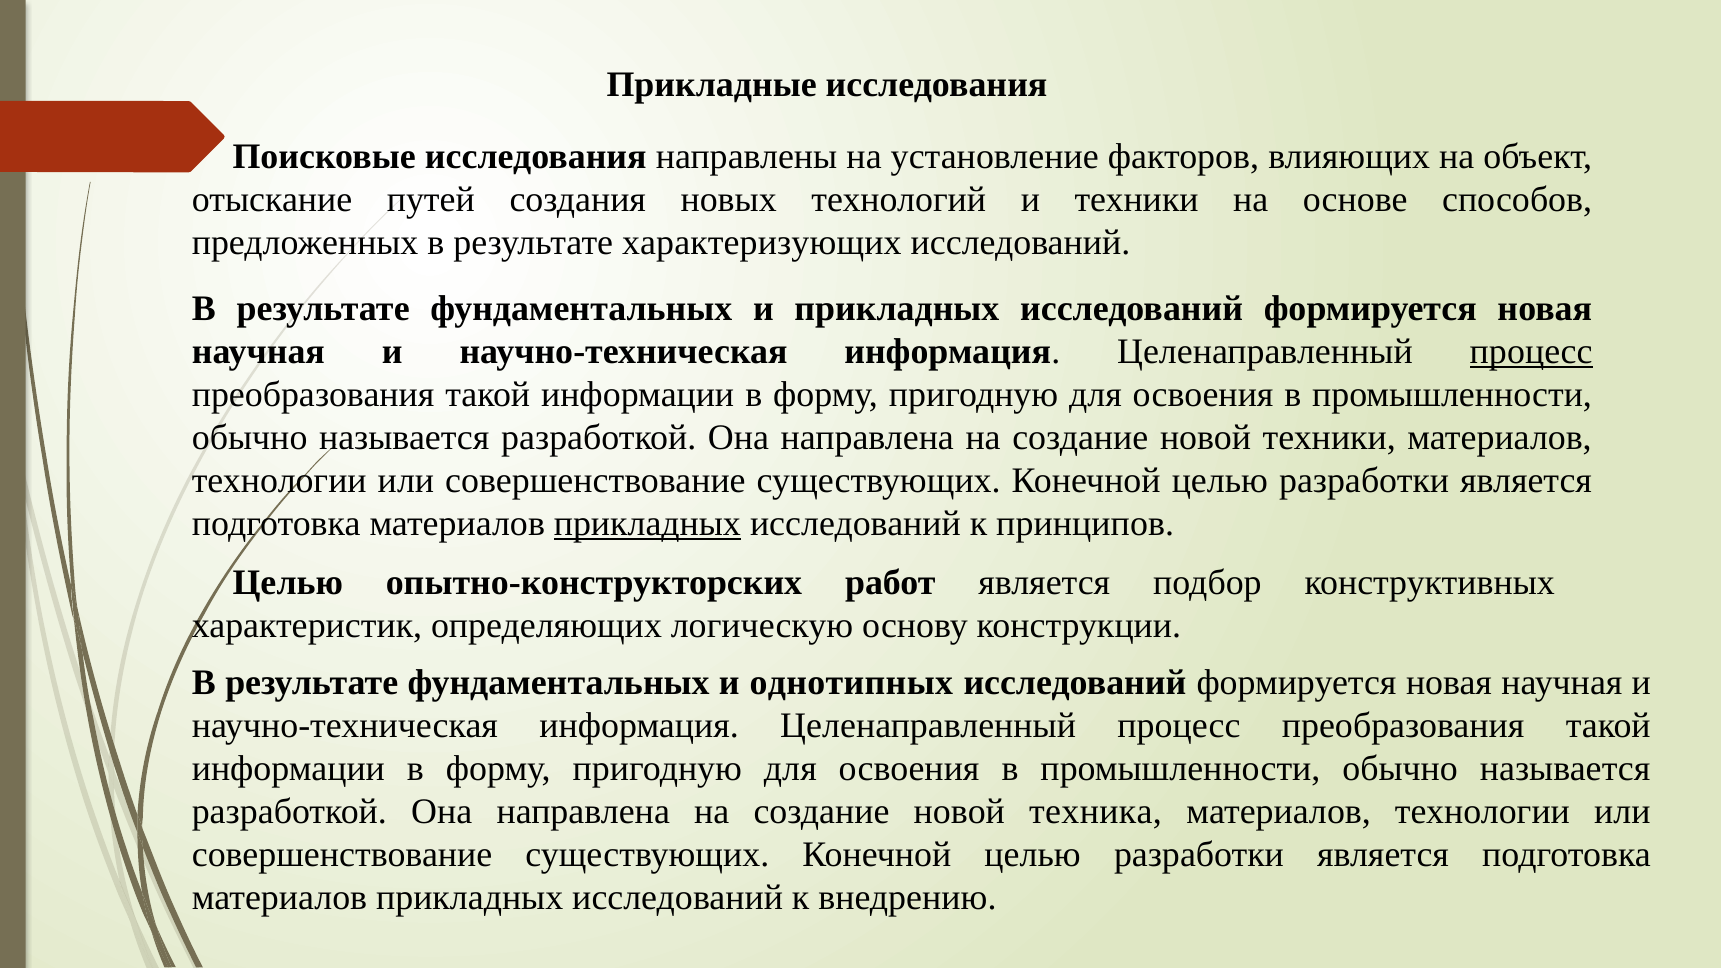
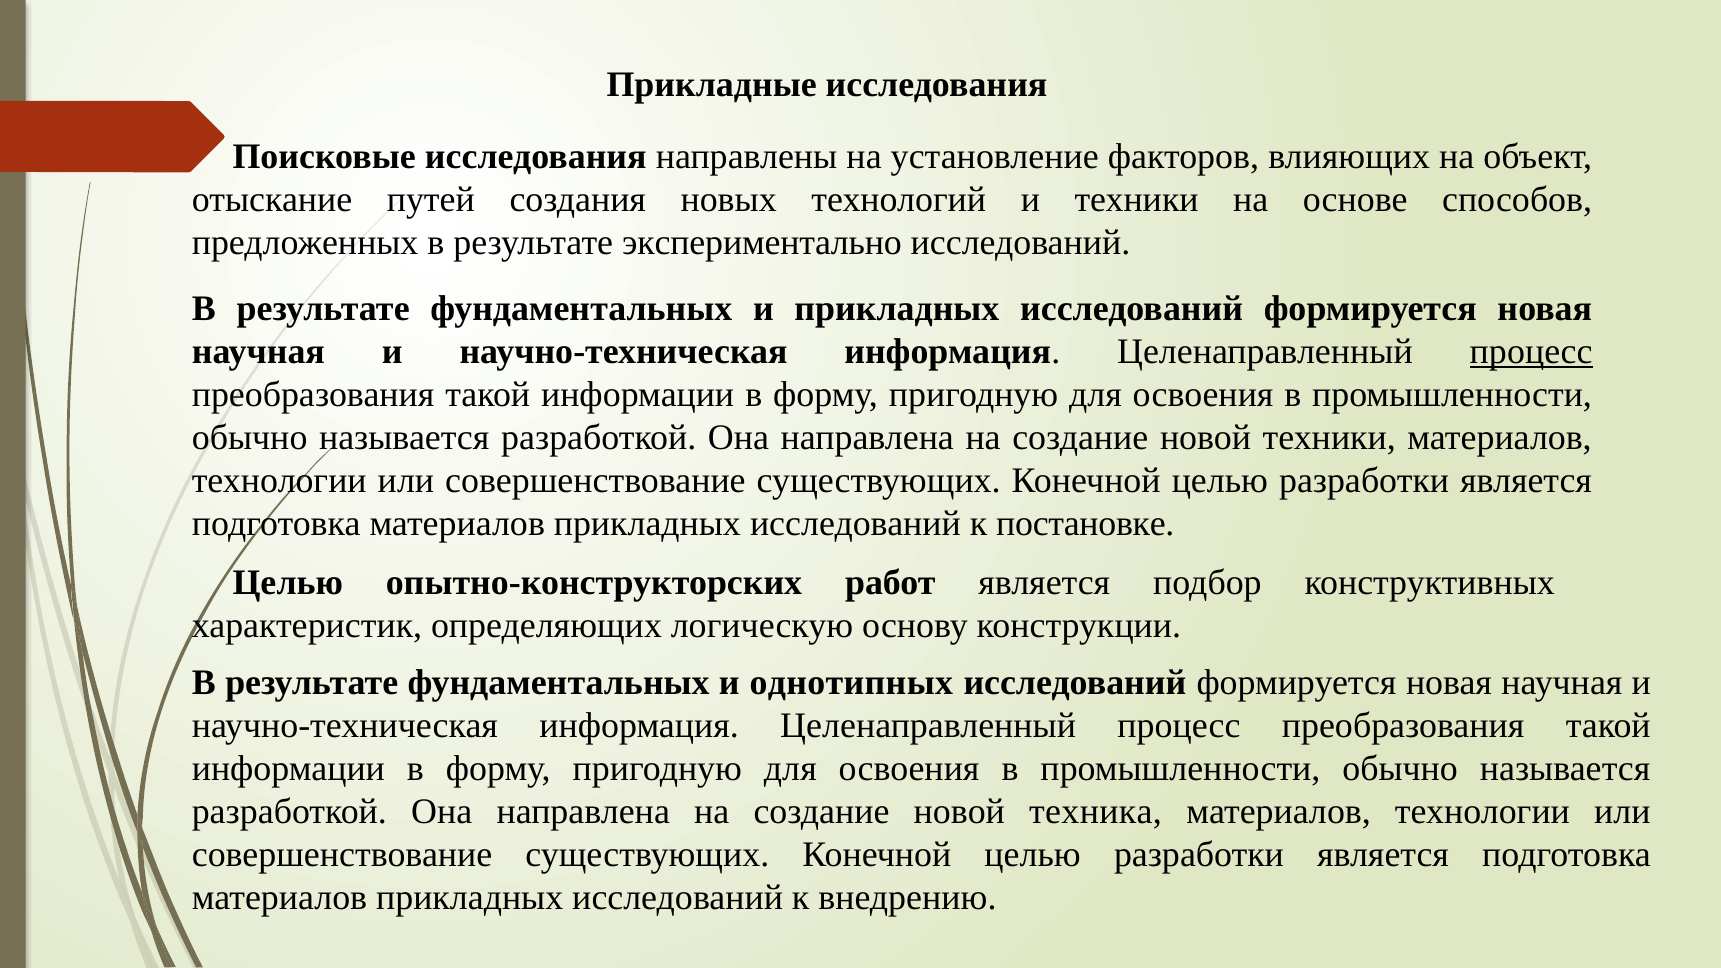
характеризующих: характеризующих -> экспериментально (762, 242)
прикладных underline: present -> none (647, 524)
принципов: принципов -> постановке (1085, 524)
